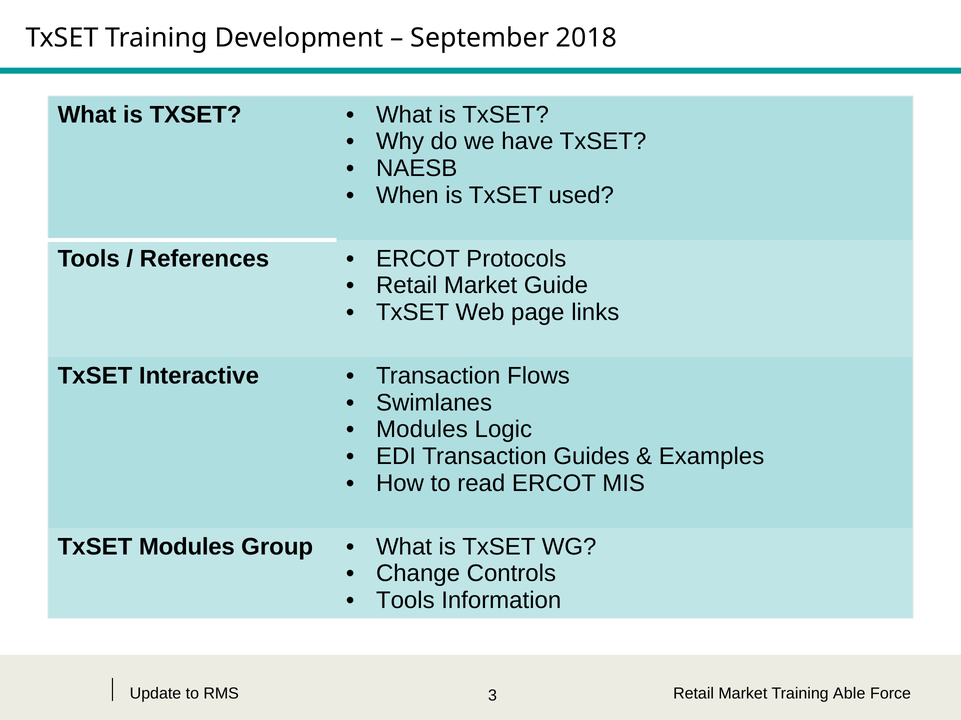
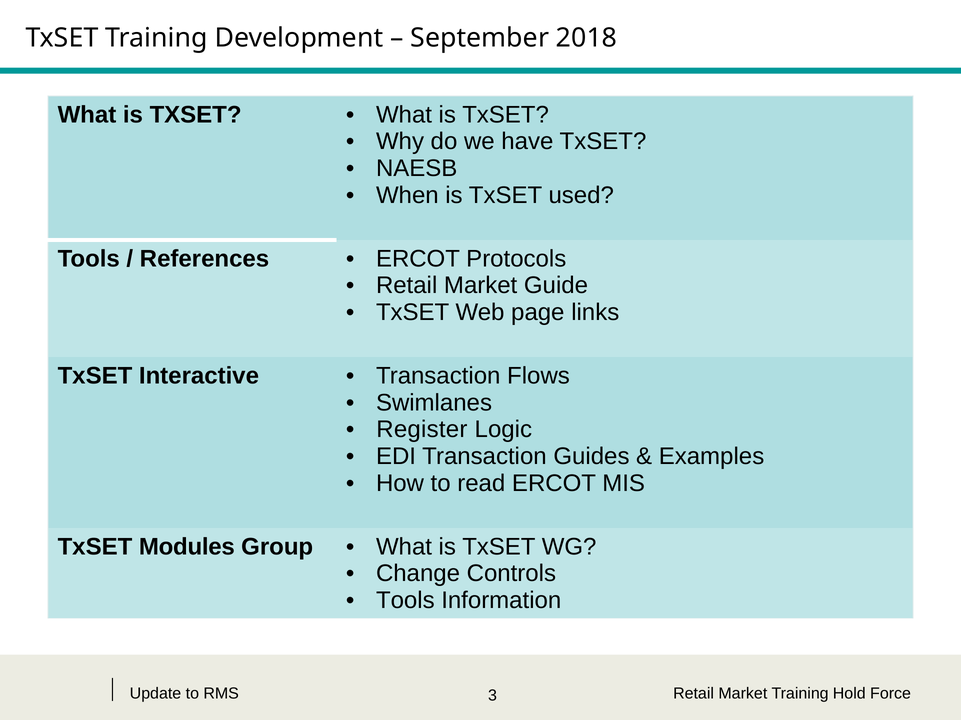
Modules: Modules -> Register (422, 430)
Able: Able -> Hold (849, 694)
